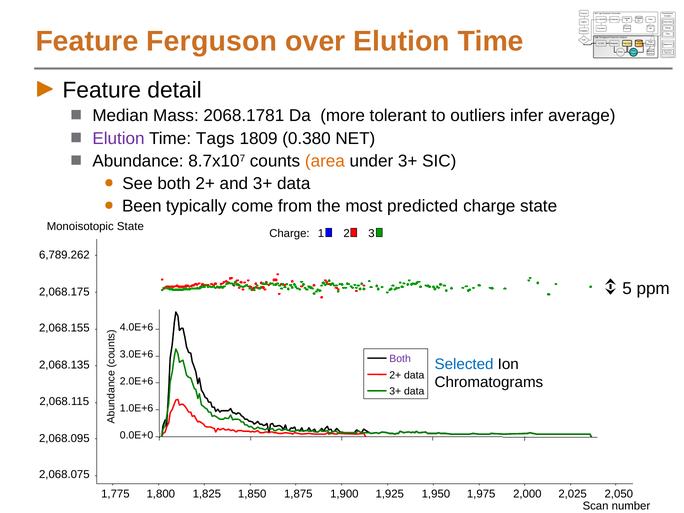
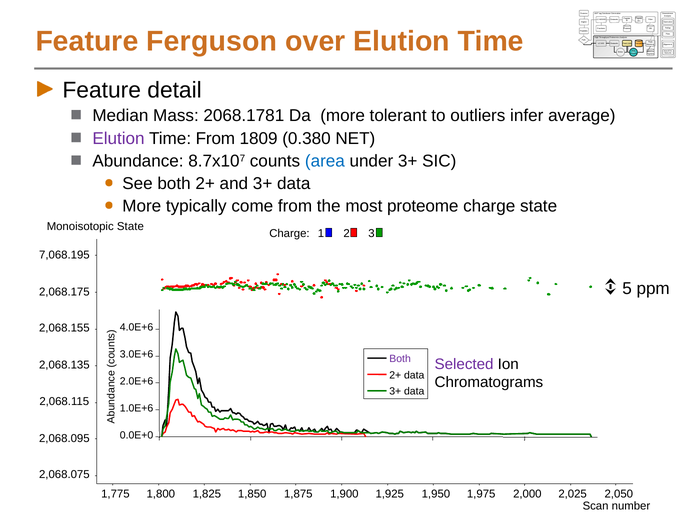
Time Tags: Tags -> From (215, 138)
area colour: orange -> blue (325, 161)
Been: Been -> More (142, 206)
predicted: predicted -> proteome (423, 206)
6,789.262: 6,789.262 -> 7,068.195 (64, 255)
Selected colour: blue -> purple (464, 364)
